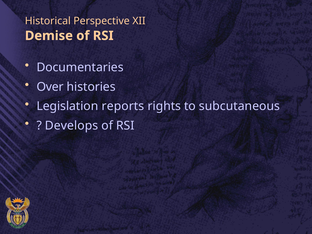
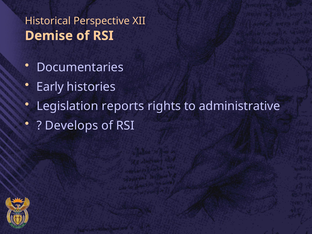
Over: Over -> Early (50, 87)
subcutaneous: subcutaneous -> administrative (240, 106)
